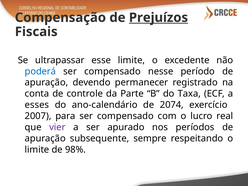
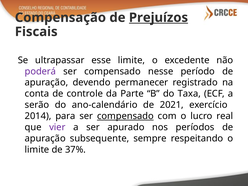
poderá colour: blue -> purple (40, 71)
esses: esses -> serão (37, 105)
2074: 2074 -> 2021 (172, 105)
2007: 2007 -> 2014 (38, 116)
compensado underline: none -> present (125, 116)
98%: 98% -> 37% (75, 150)
